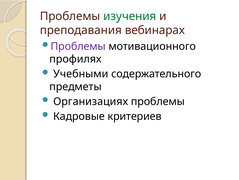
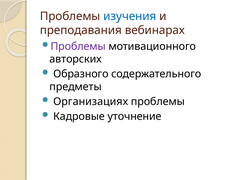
изучения colour: green -> blue (130, 16)
профилях: профилях -> авторских (76, 59)
Учебными: Учебными -> Образного (81, 74)
критериев: критериев -> уточнение (135, 116)
